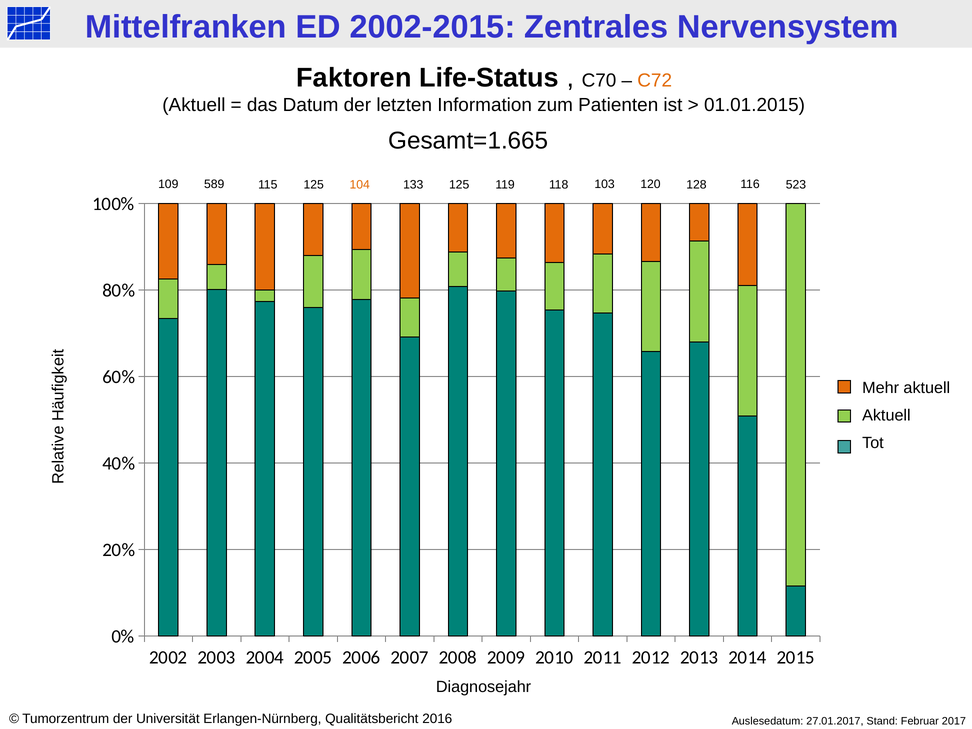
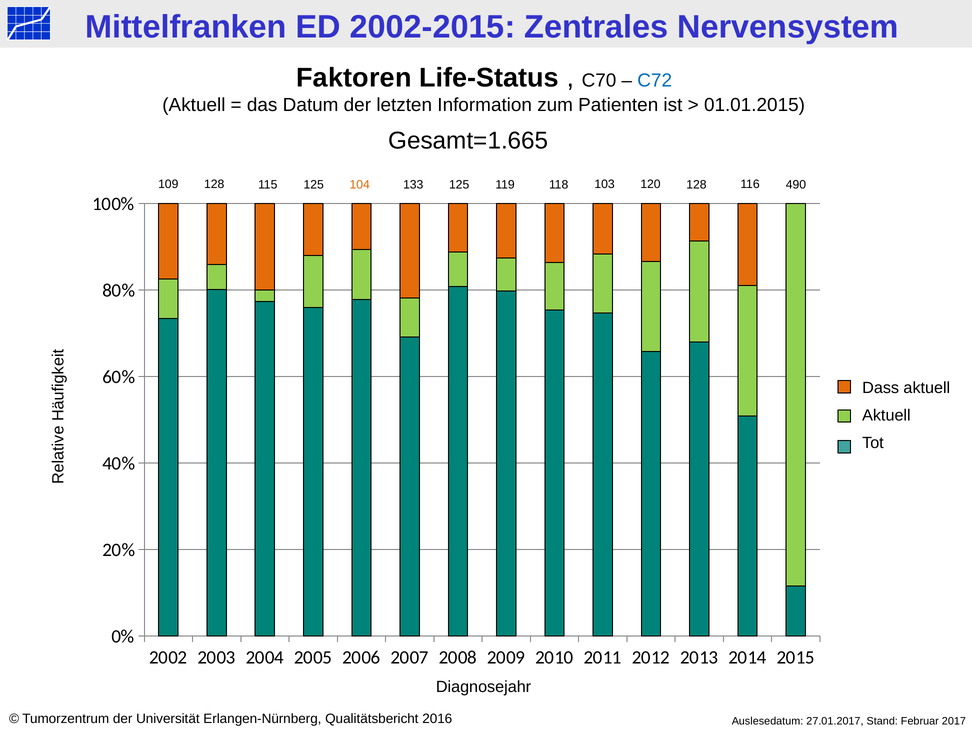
C72 colour: orange -> blue (655, 81)
109 589: 589 -> 128 (214, 184)
523: 523 -> 490 (796, 185)
Mehr: Mehr -> Dass (881, 388)
